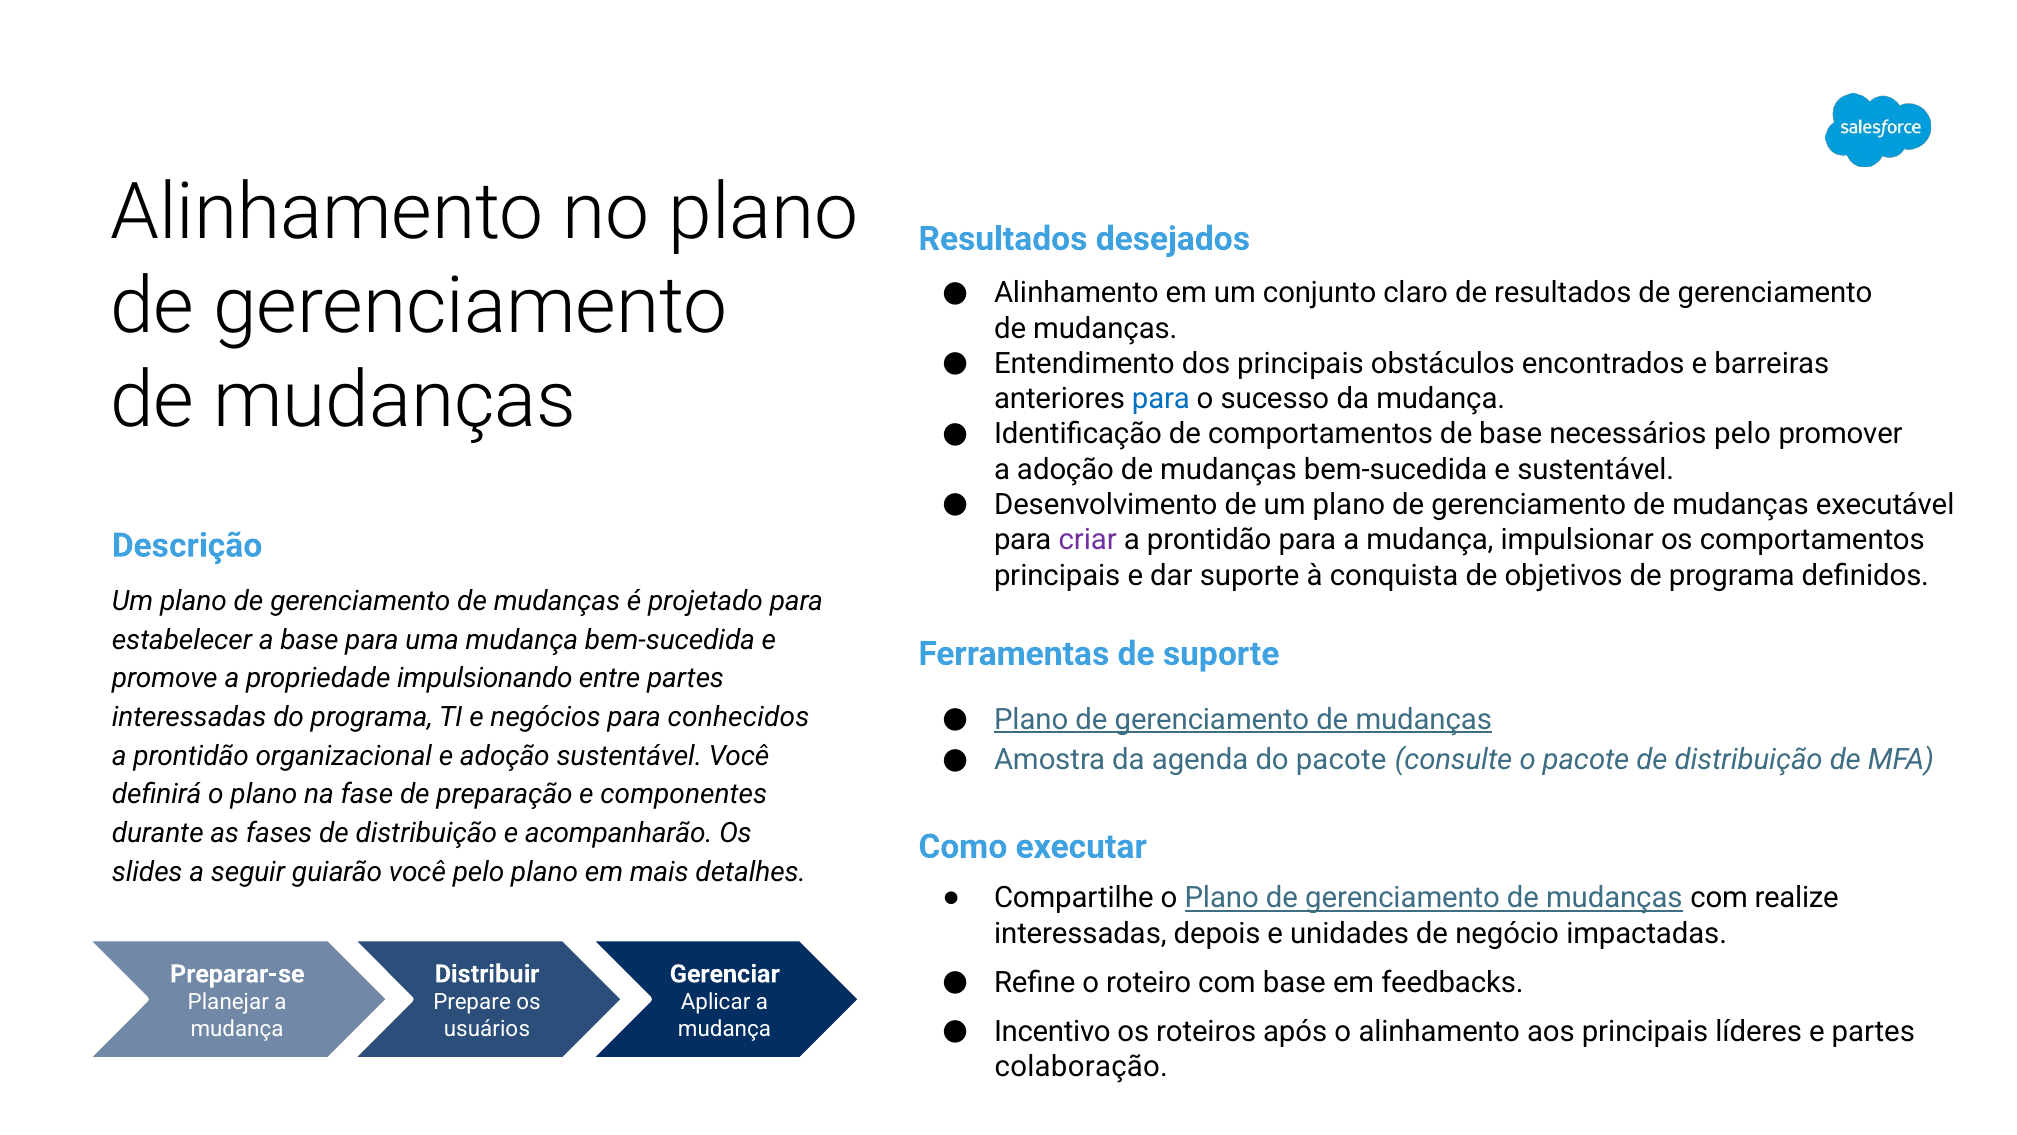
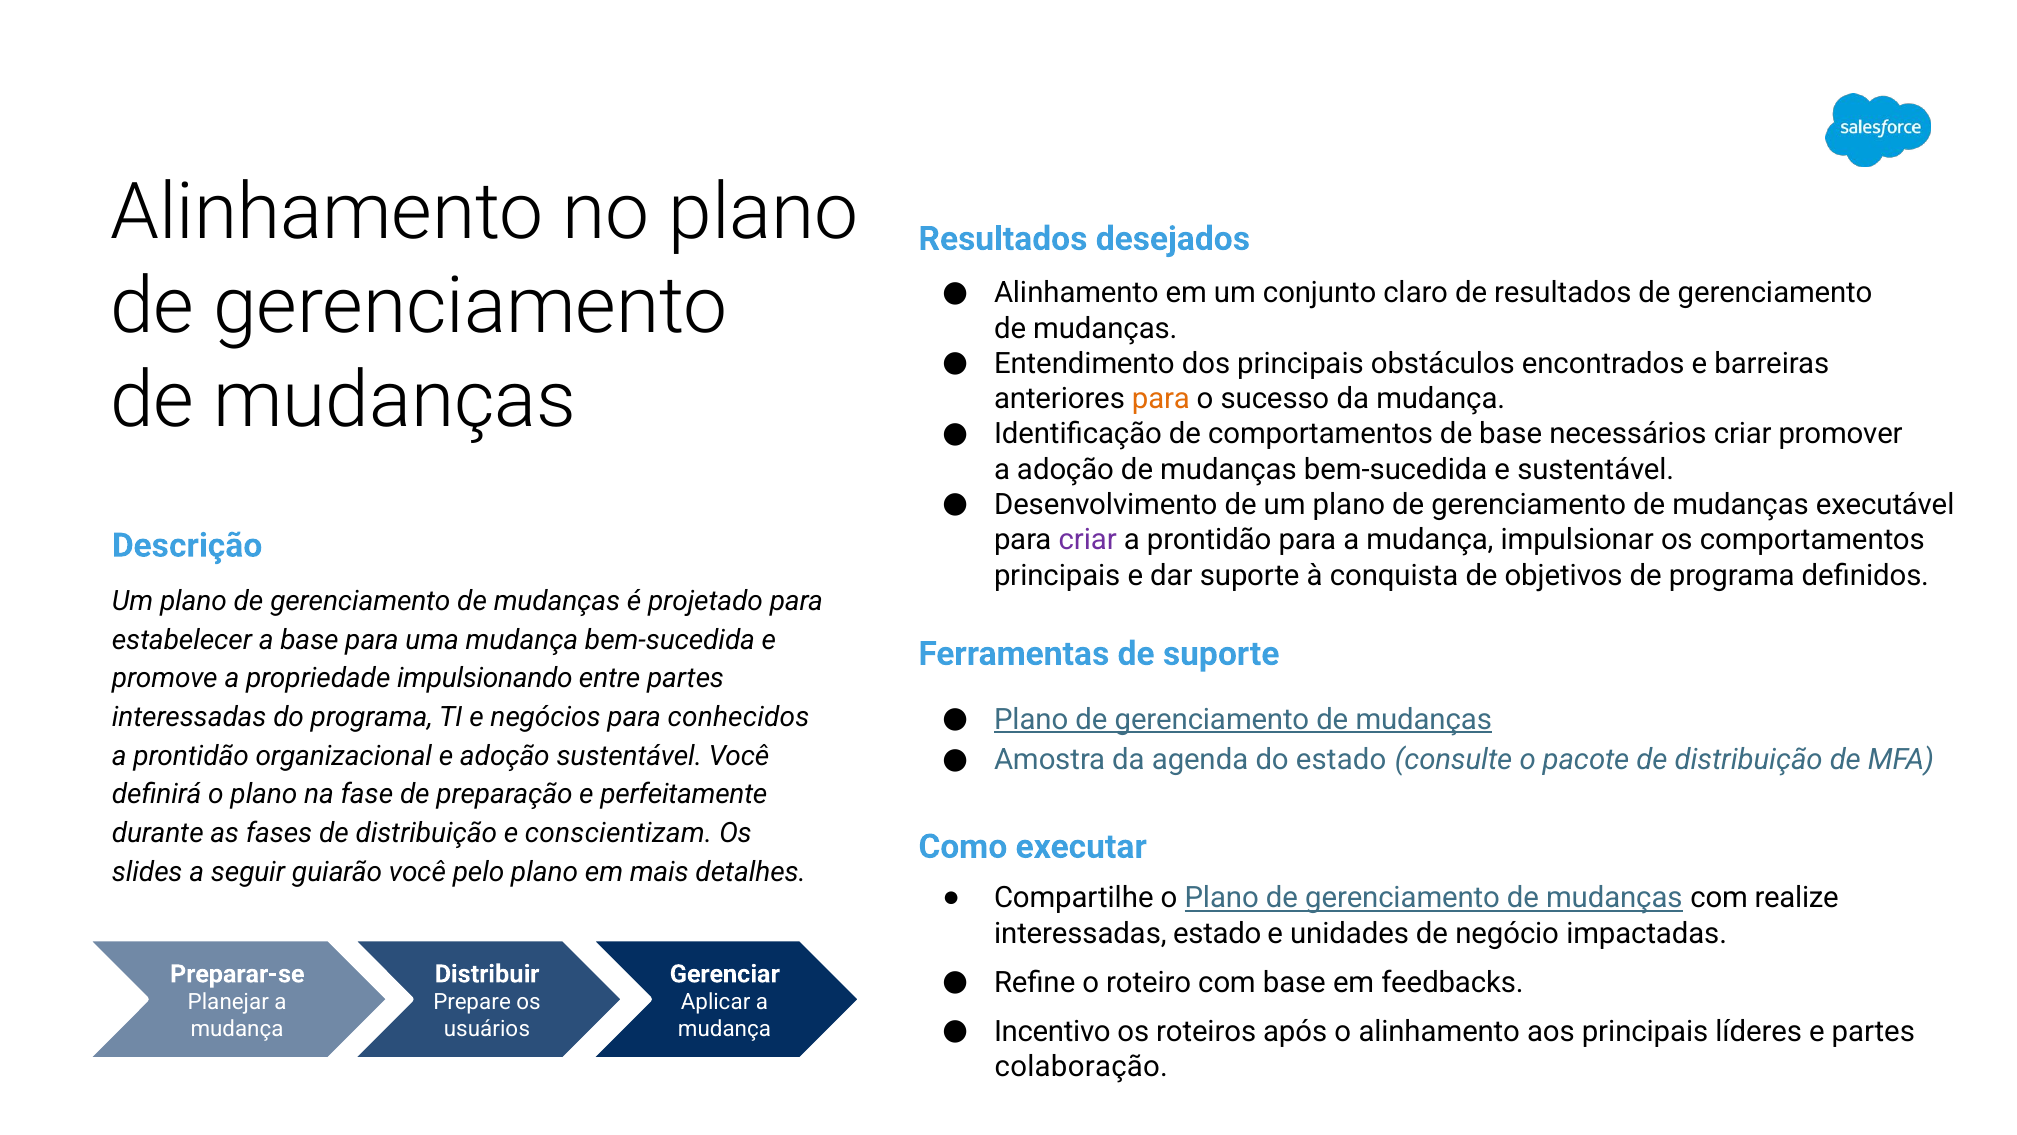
para colour: blue -> orange (1161, 399)
necessários pelo: pelo -> criar (1743, 434)
do pacote: pacote -> estado (1341, 760)
componentes: componentes -> perfeitamente (684, 794)
acompanharão: acompanharão -> conscientizam (619, 833)
interessadas depois: depois -> estado (1217, 933)
